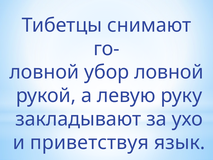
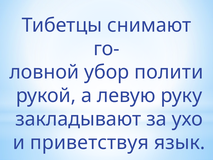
убор ловной: ловной -> полити (169, 72)
